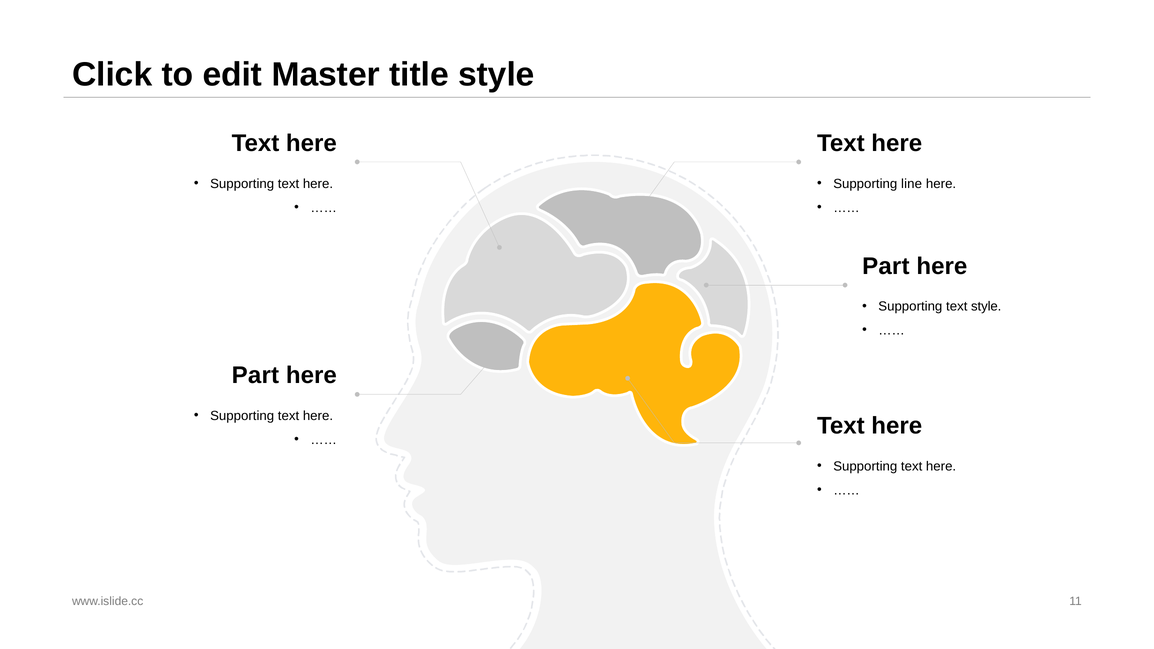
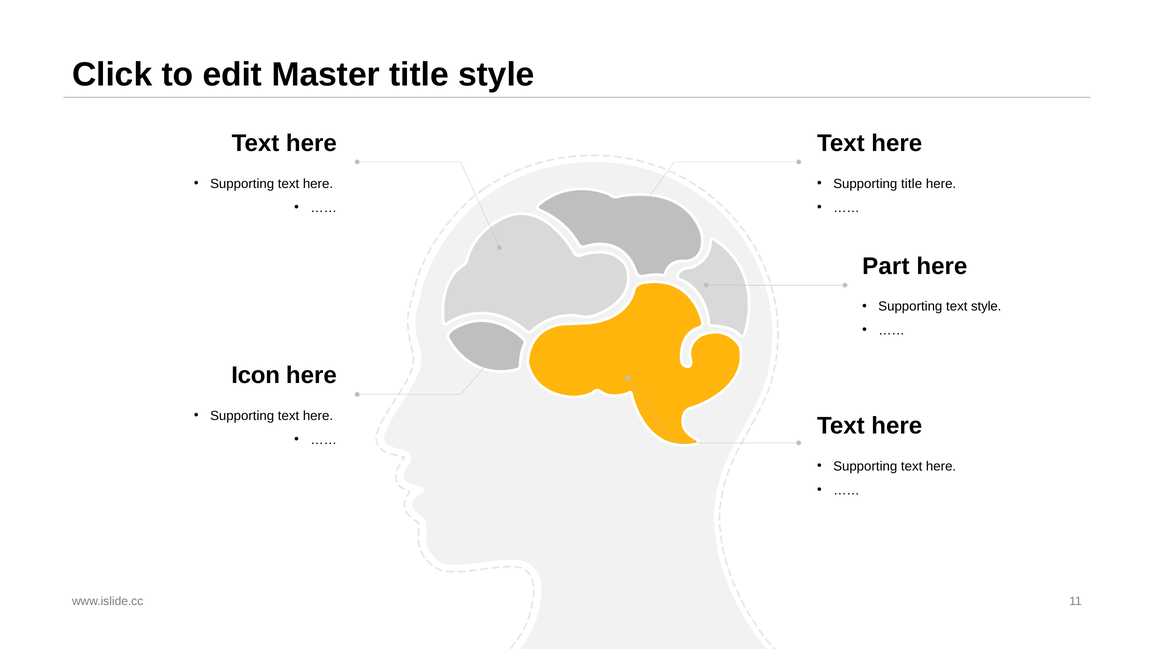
Supporting line: line -> title (912, 184)
Part: Part -> Icon (256, 376)
